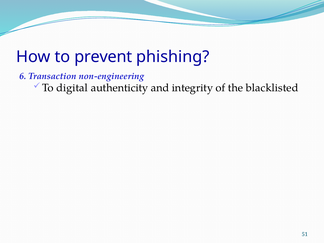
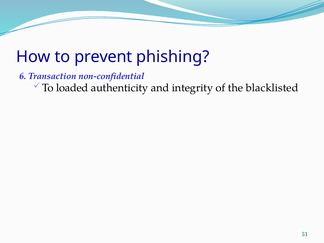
non-engineering: non-engineering -> non-confidential (112, 76)
digital: digital -> loaded (72, 88)
